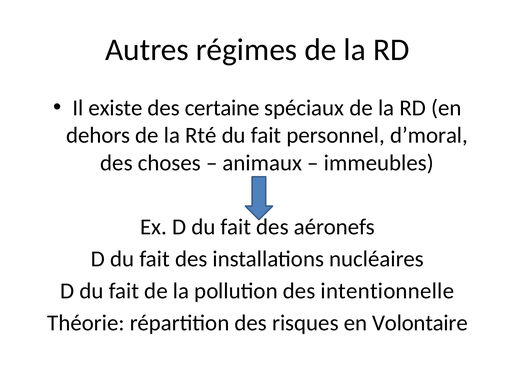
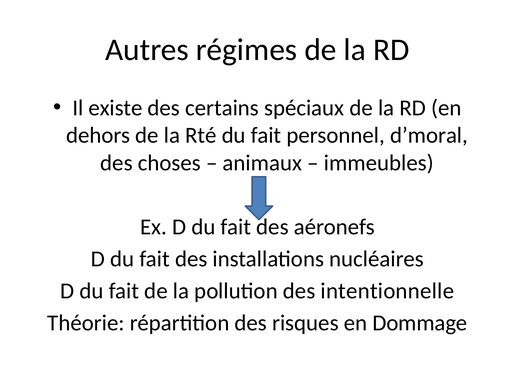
certaine: certaine -> certains (222, 108)
Volontaire: Volontaire -> Dommage (420, 323)
